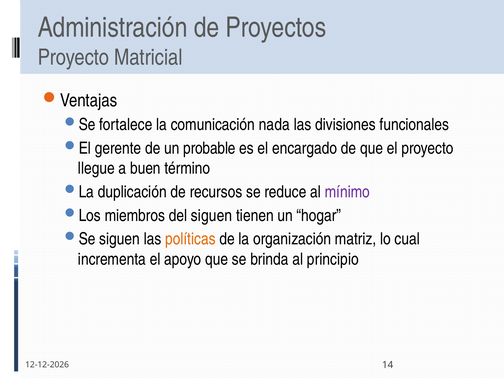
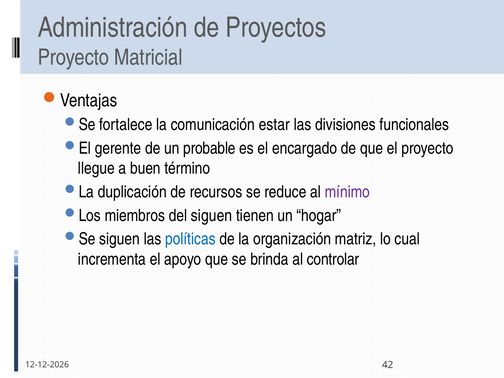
nada: nada -> estar (274, 125)
políticas colour: orange -> blue (190, 239)
principio: principio -> controlar (333, 259)
14: 14 -> 42 (388, 365)
